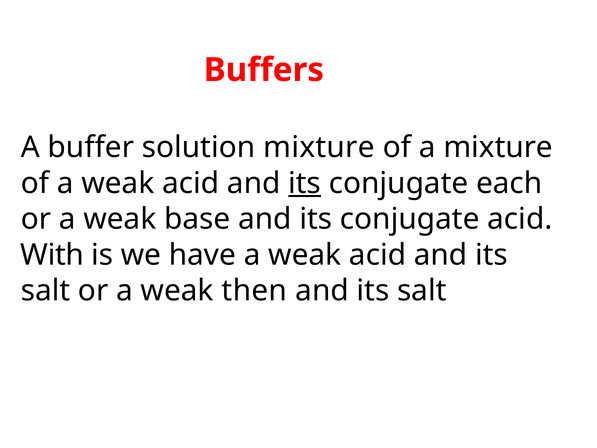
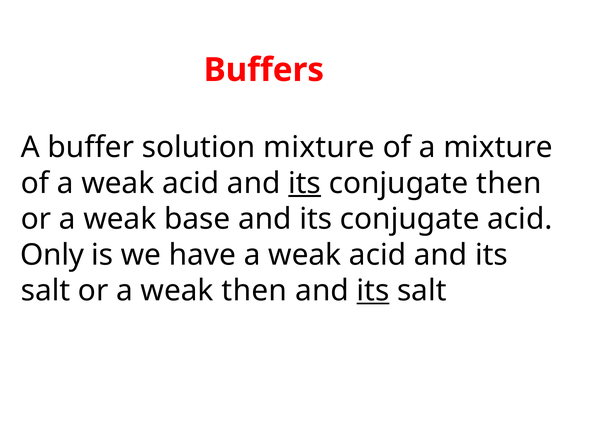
conjugate each: each -> then (509, 183)
With: With -> Only (52, 255)
its underline: none -> present (373, 291)
